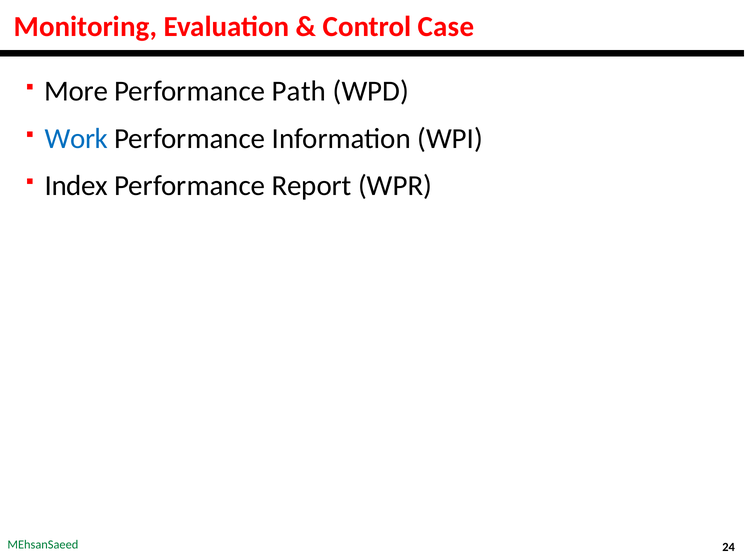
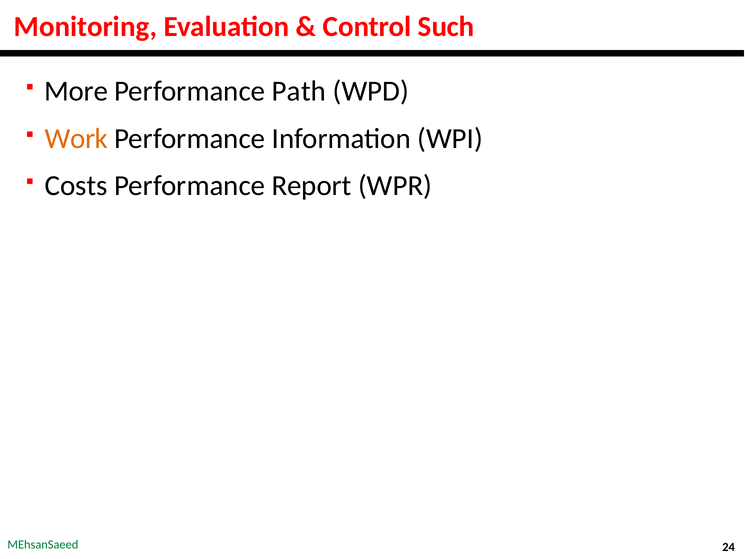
Case: Case -> Such (446, 27)
Work colour: blue -> orange (76, 139)
Index: Index -> Costs (76, 186)
